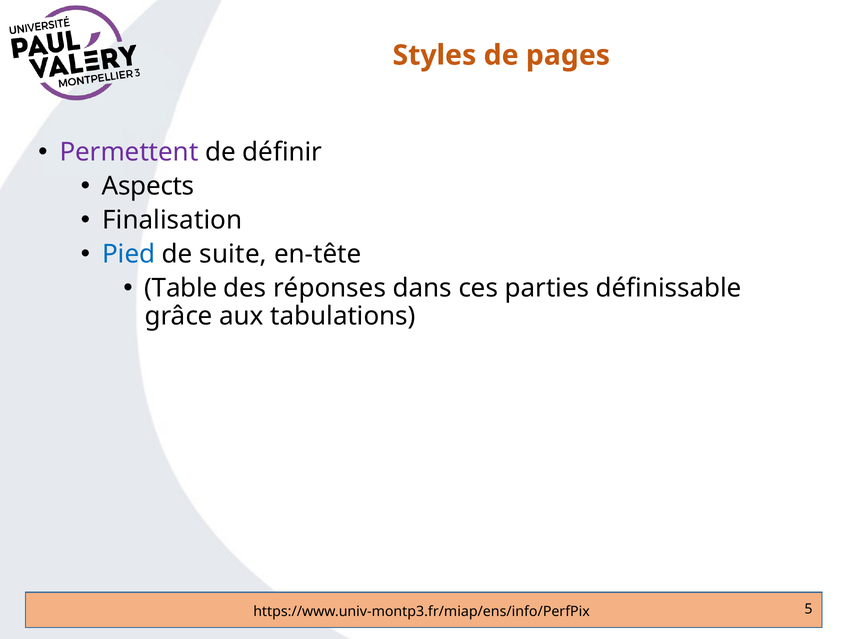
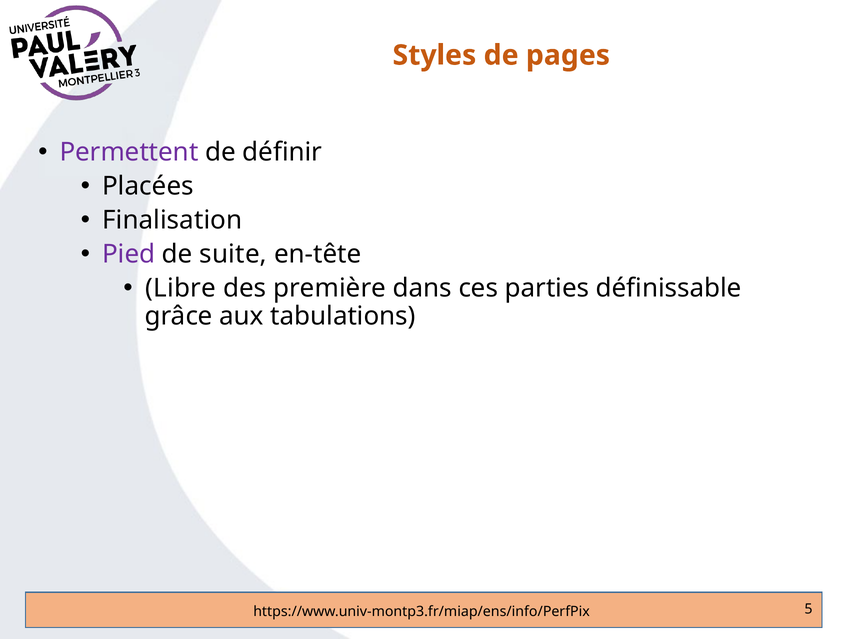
Aspects: Aspects -> Placées (148, 186)
Pied colour: blue -> purple (129, 254)
Table: Table -> Libre (181, 288)
réponses: réponses -> première (330, 288)
